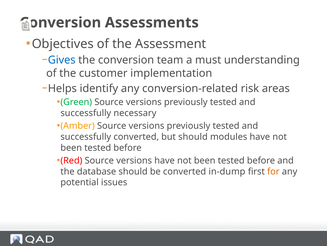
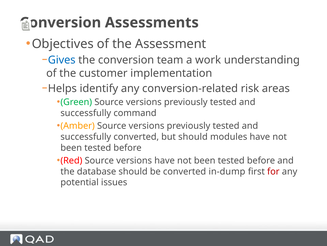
must: must -> work (208, 60)
necessary: necessary -> command (135, 113)
for colour: orange -> red (273, 171)
